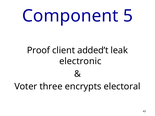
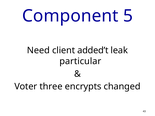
Proof: Proof -> Need (38, 50)
electronic: electronic -> particular (80, 61)
electoral: electoral -> changed (122, 87)
